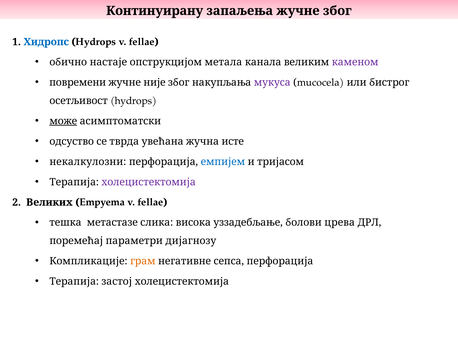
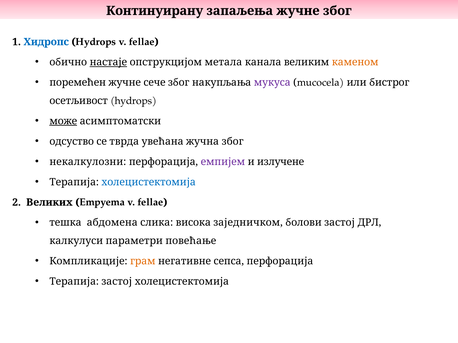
настаје underline: none -> present (108, 62)
каменом colour: purple -> orange (355, 62)
повремени: повремени -> поремећен (78, 83)
није: није -> сече (155, 83)
жучна исте: исте -> због (233, 142)
емпијем colour: blue -> purple (223, 162)
тријасом: тријасом -> излучене (281, 162)
холецистектомија colour: purple -> blue (149, 182)
метастазе: метастазе -> абдомена (112, 223)
уззадебљање: уззадебљање -> заједничком (248, 223)
болови црева: црева -> застој (340, 223)
поремећај: поремећај -> калкулуси (76, 241)
дијагнозу: дијагнозу -> повећање (191, 241)
